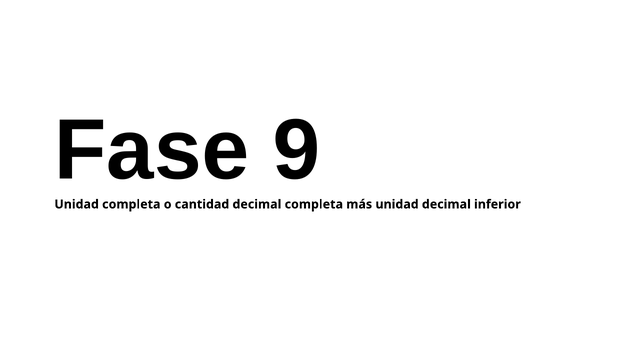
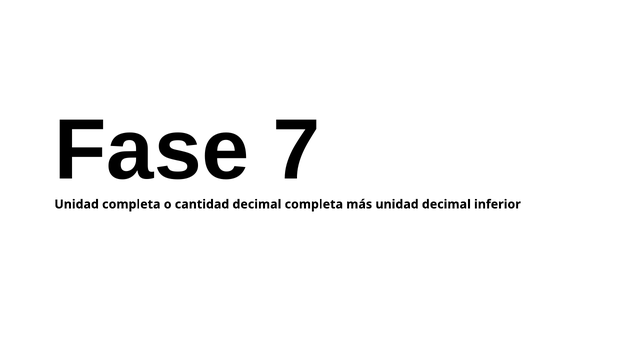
9: 9 -> 7 (297, 150)
